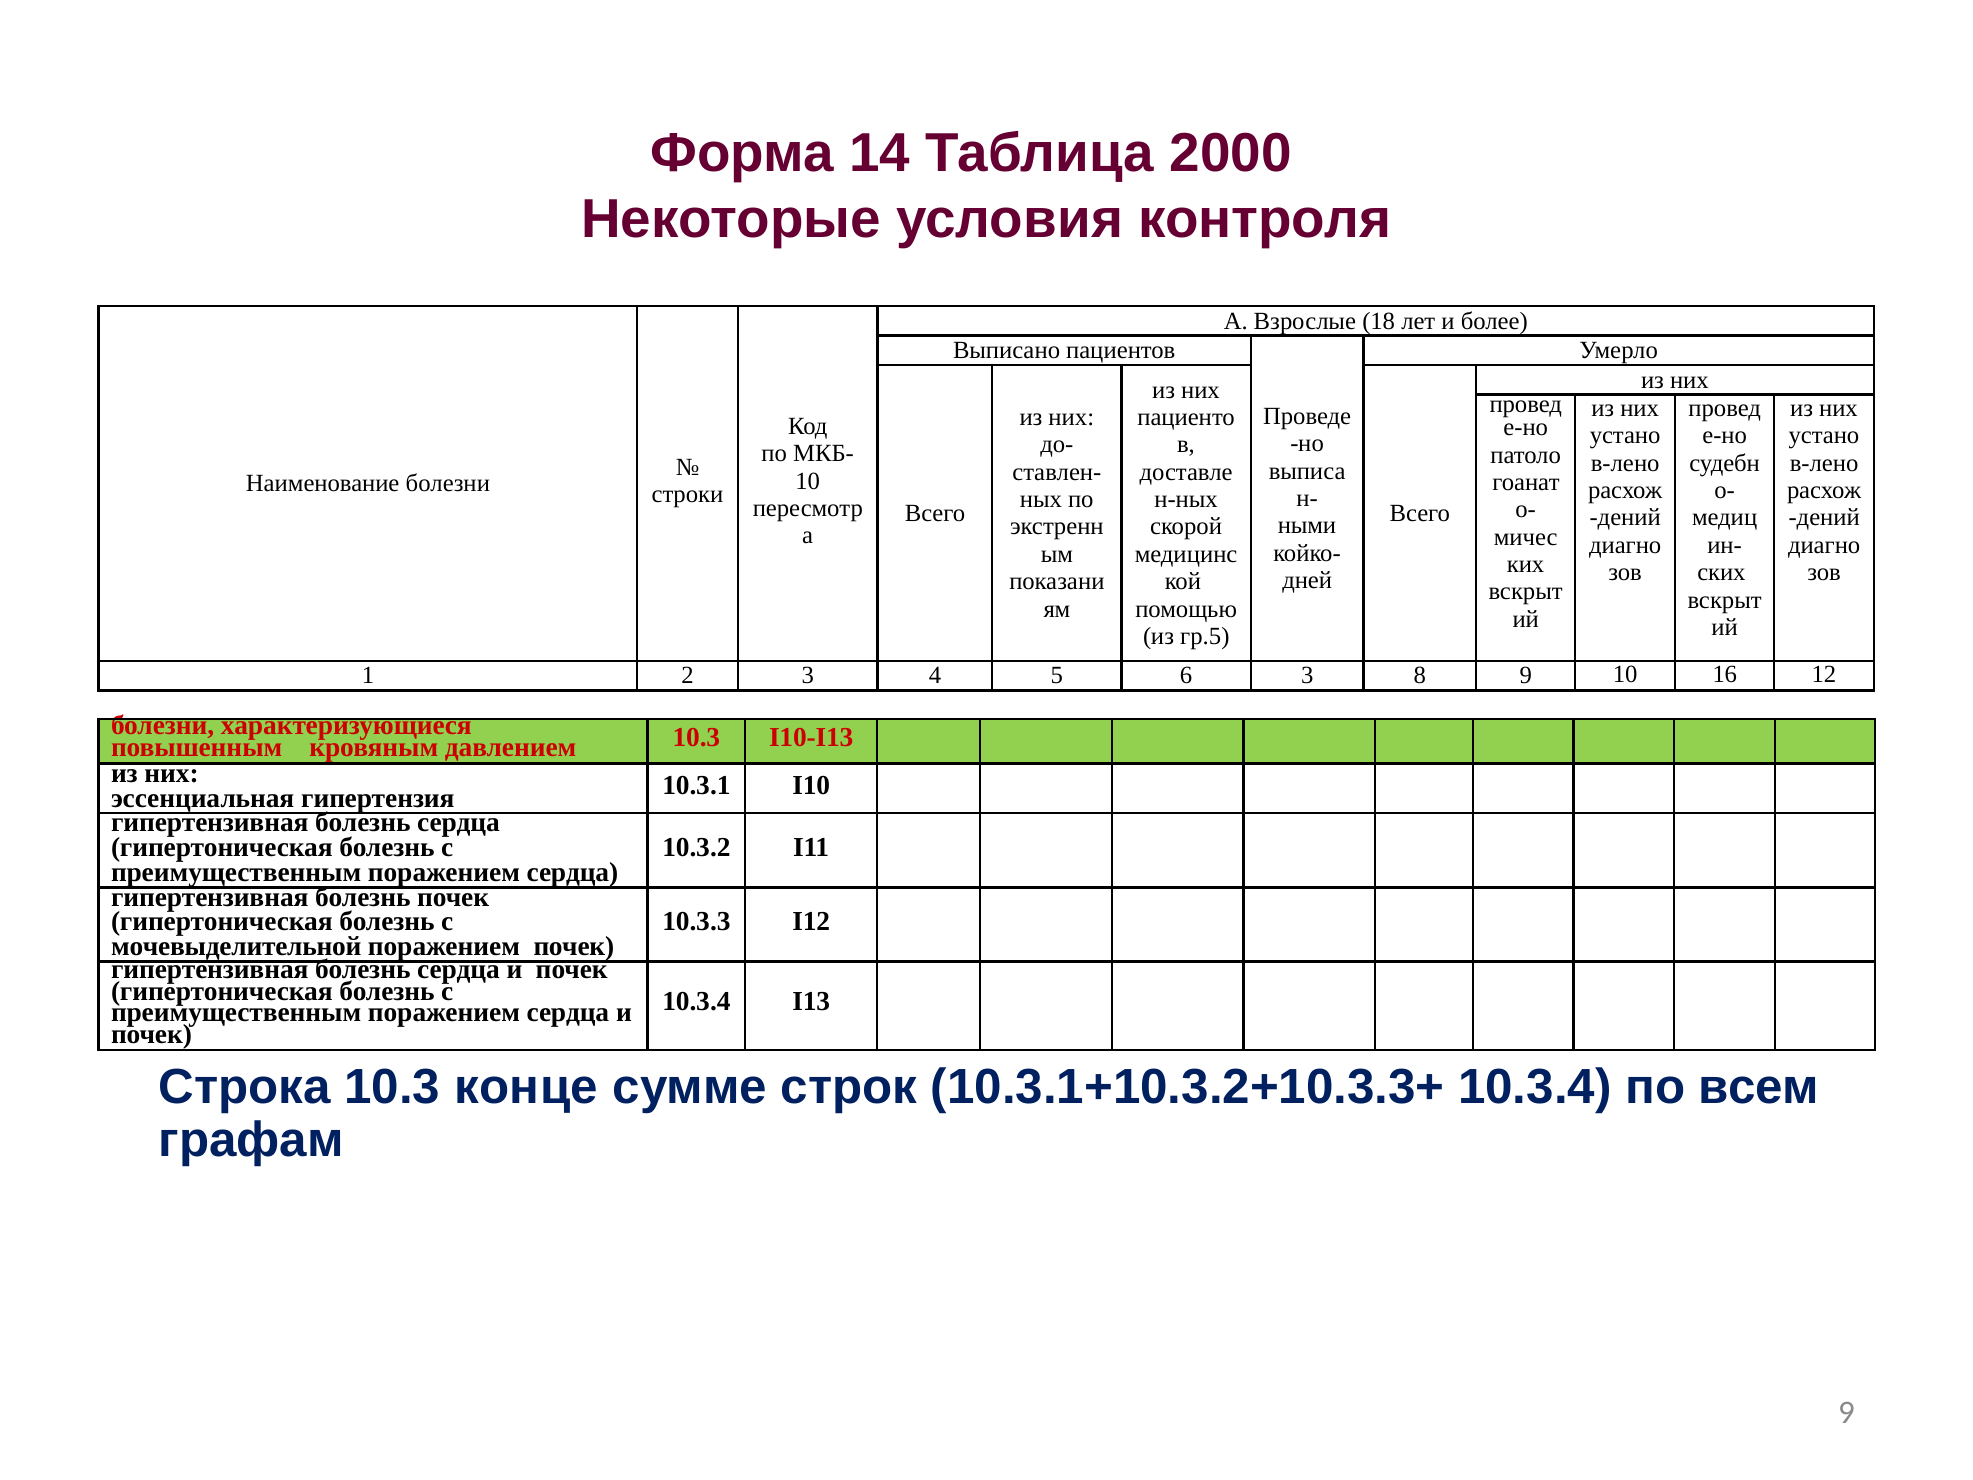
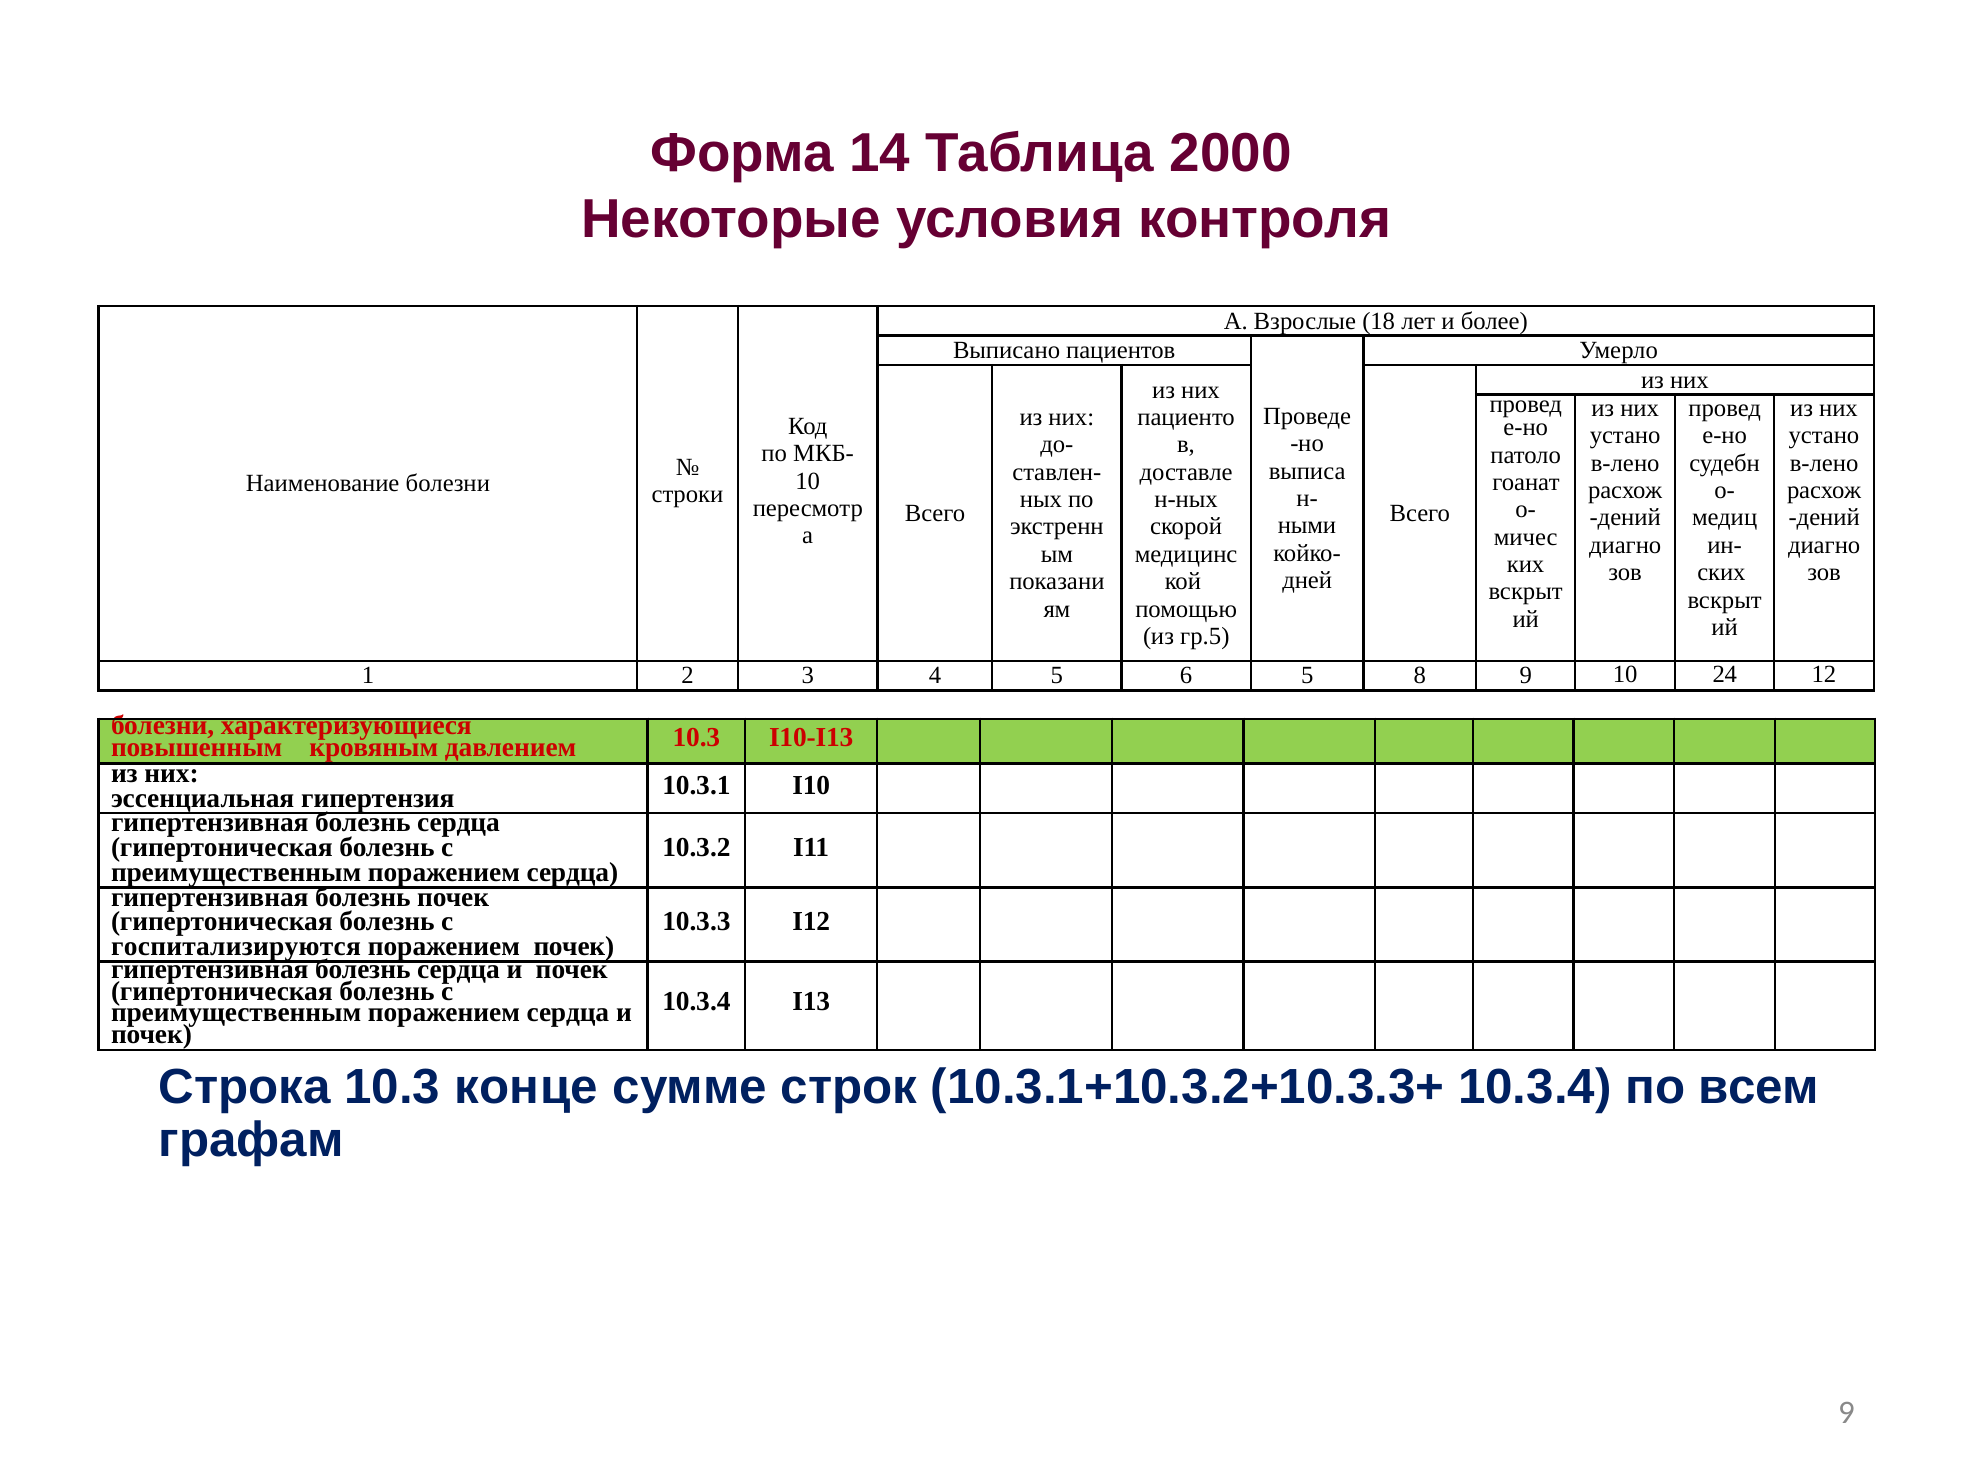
6 3: 3 -> 5 (1307, 676)
16: 16 -> 24 (1725, 675)
мочевыделительной: мочевыделительной -> госпитализируются (236, 946)
